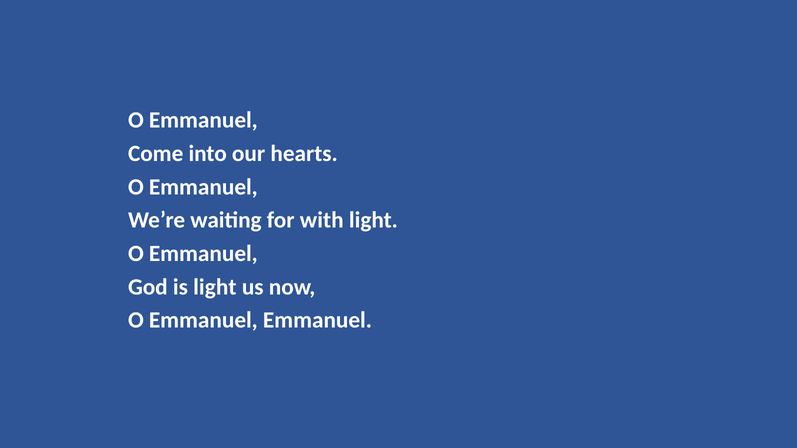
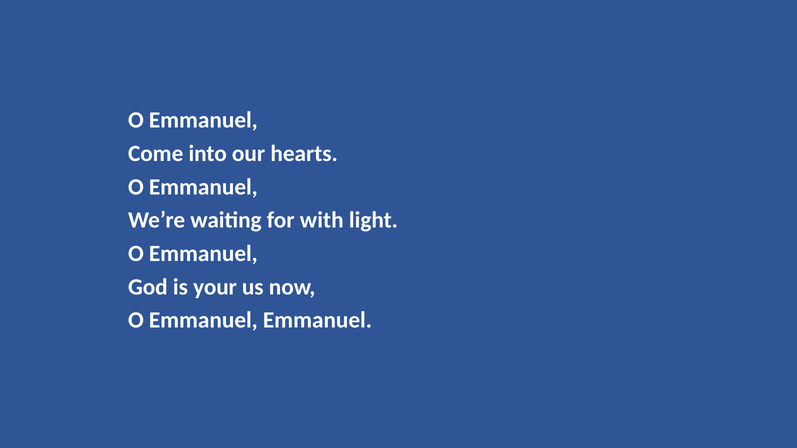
is light: light -> your (215, 287)
